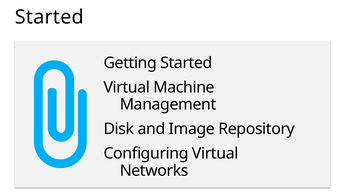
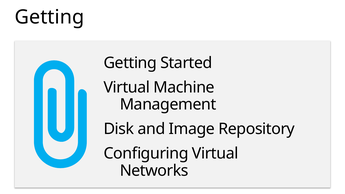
Started: Started -> Getting (49, 17)
